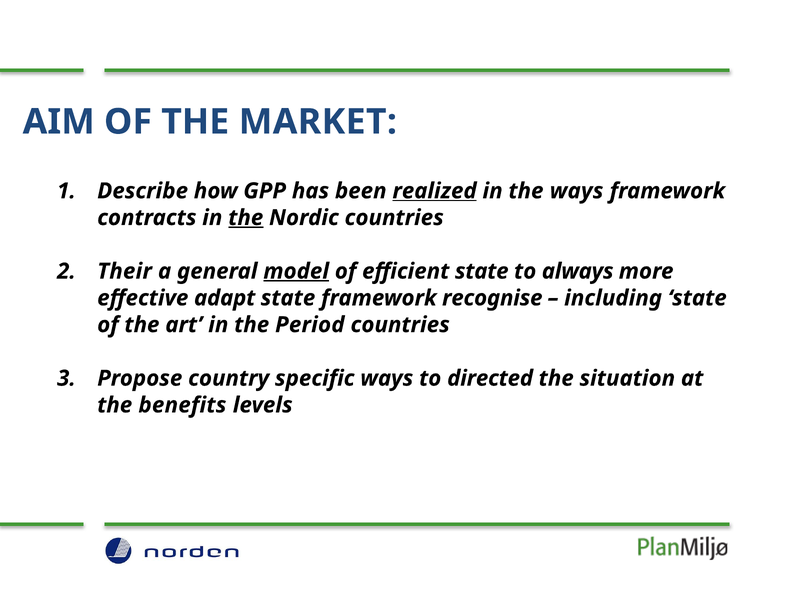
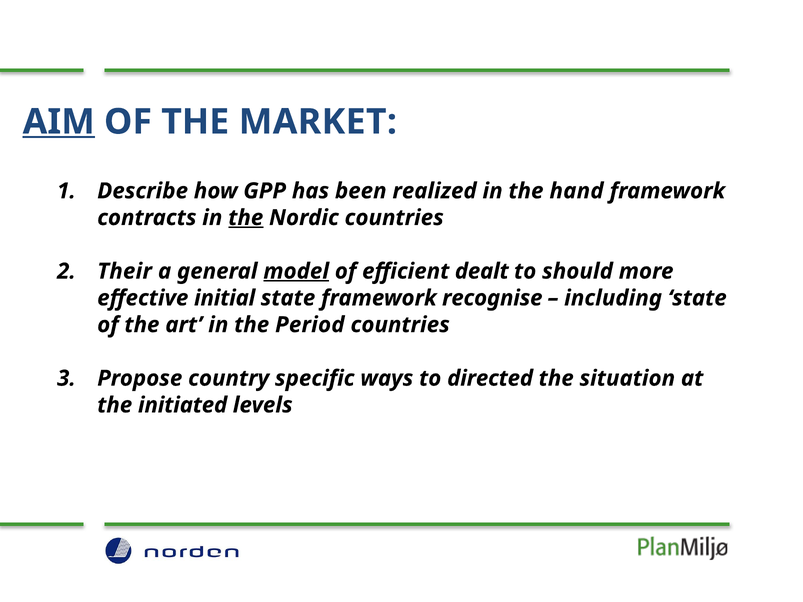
AIM underline: none -> present (59, 122)
realized underline: present -> none (435, 191)
the ways: ways -> hand (577, 191)
efficient state: state -> dealt (482, 271)
always: always -> should (578, 271)
adapt: adapt -> initial (225, 298)
benefits: benefits -> initiated (183, 405)
